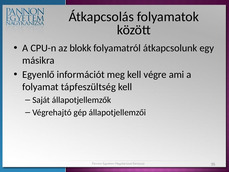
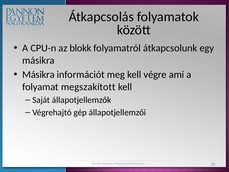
Egyenlő: Egyenlő -> Másikra (38, 75)
tápfeszültség: tápfeszültség -> megszakított (88, 87)
